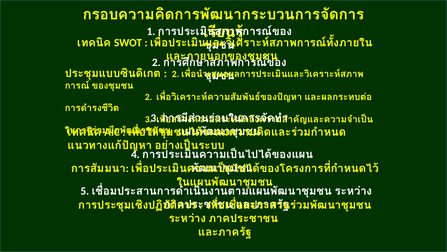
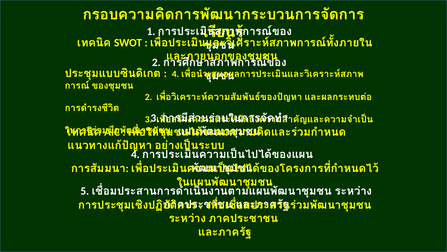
2: 2 -> 4 (175, 74)
